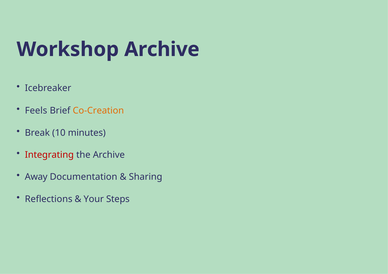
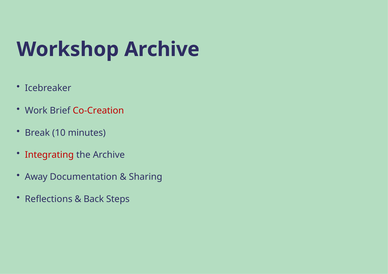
Feels: Feels -> Work (36, 111)
Co-Creation colour: orange -> red (98, 111)
Your: Your -> Back (94, 199)
